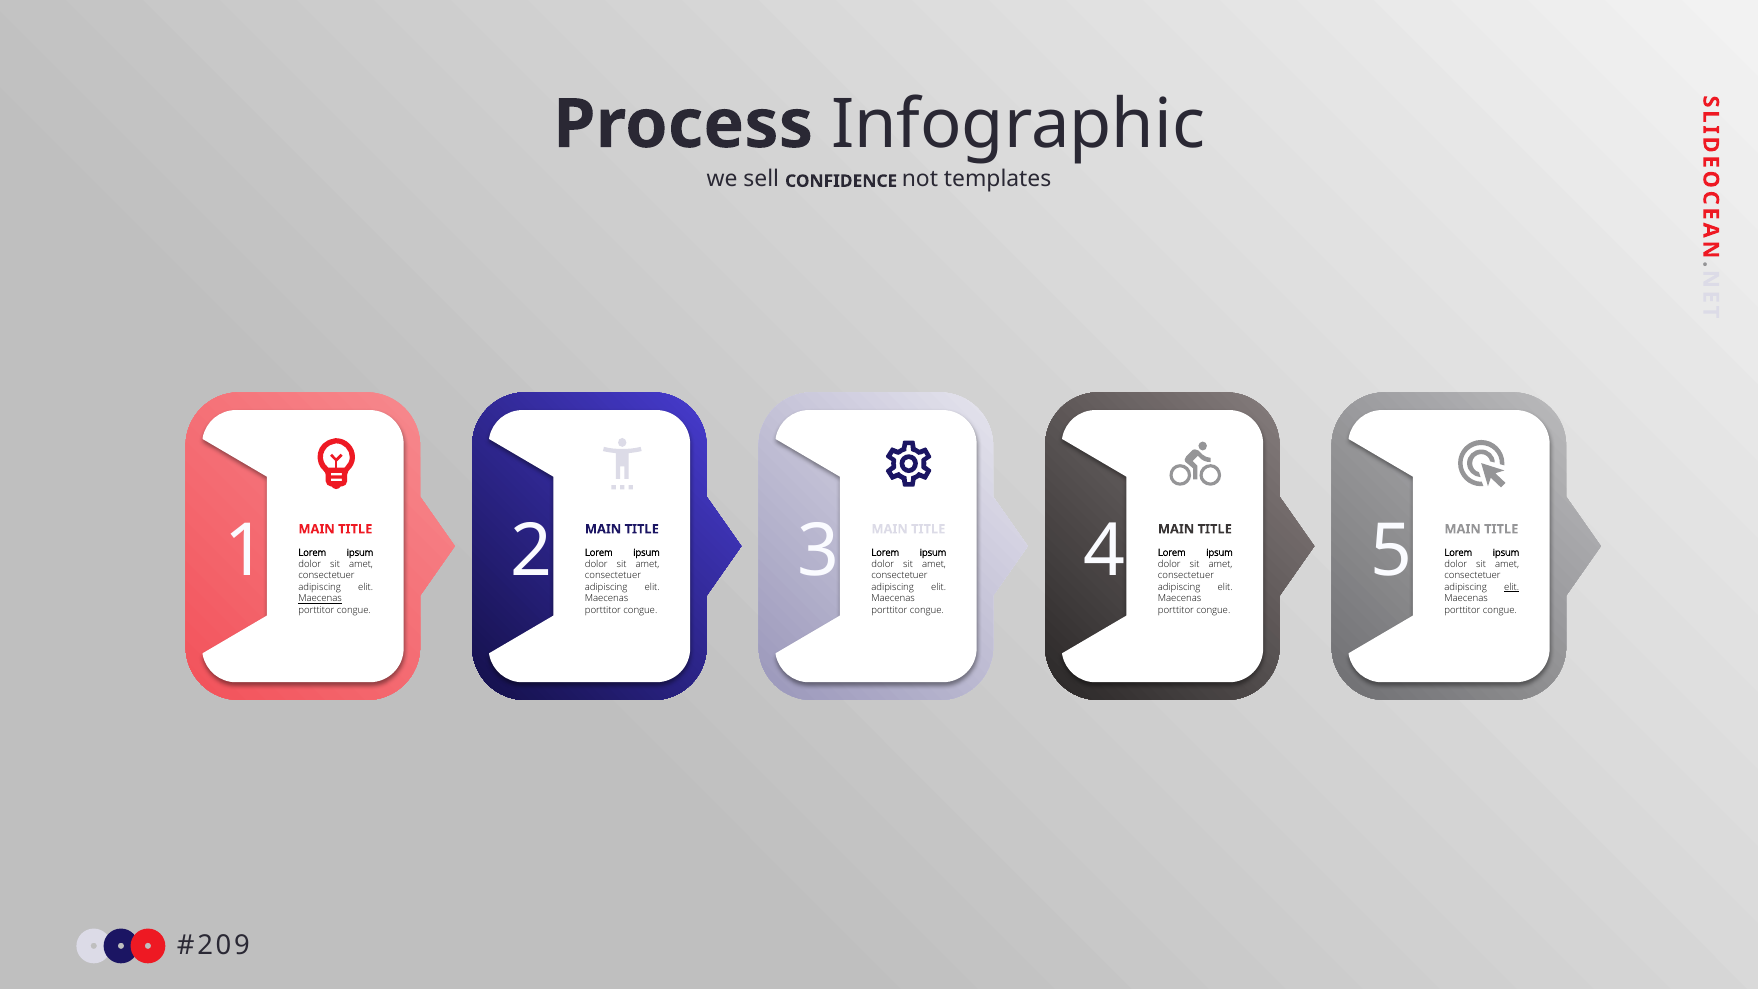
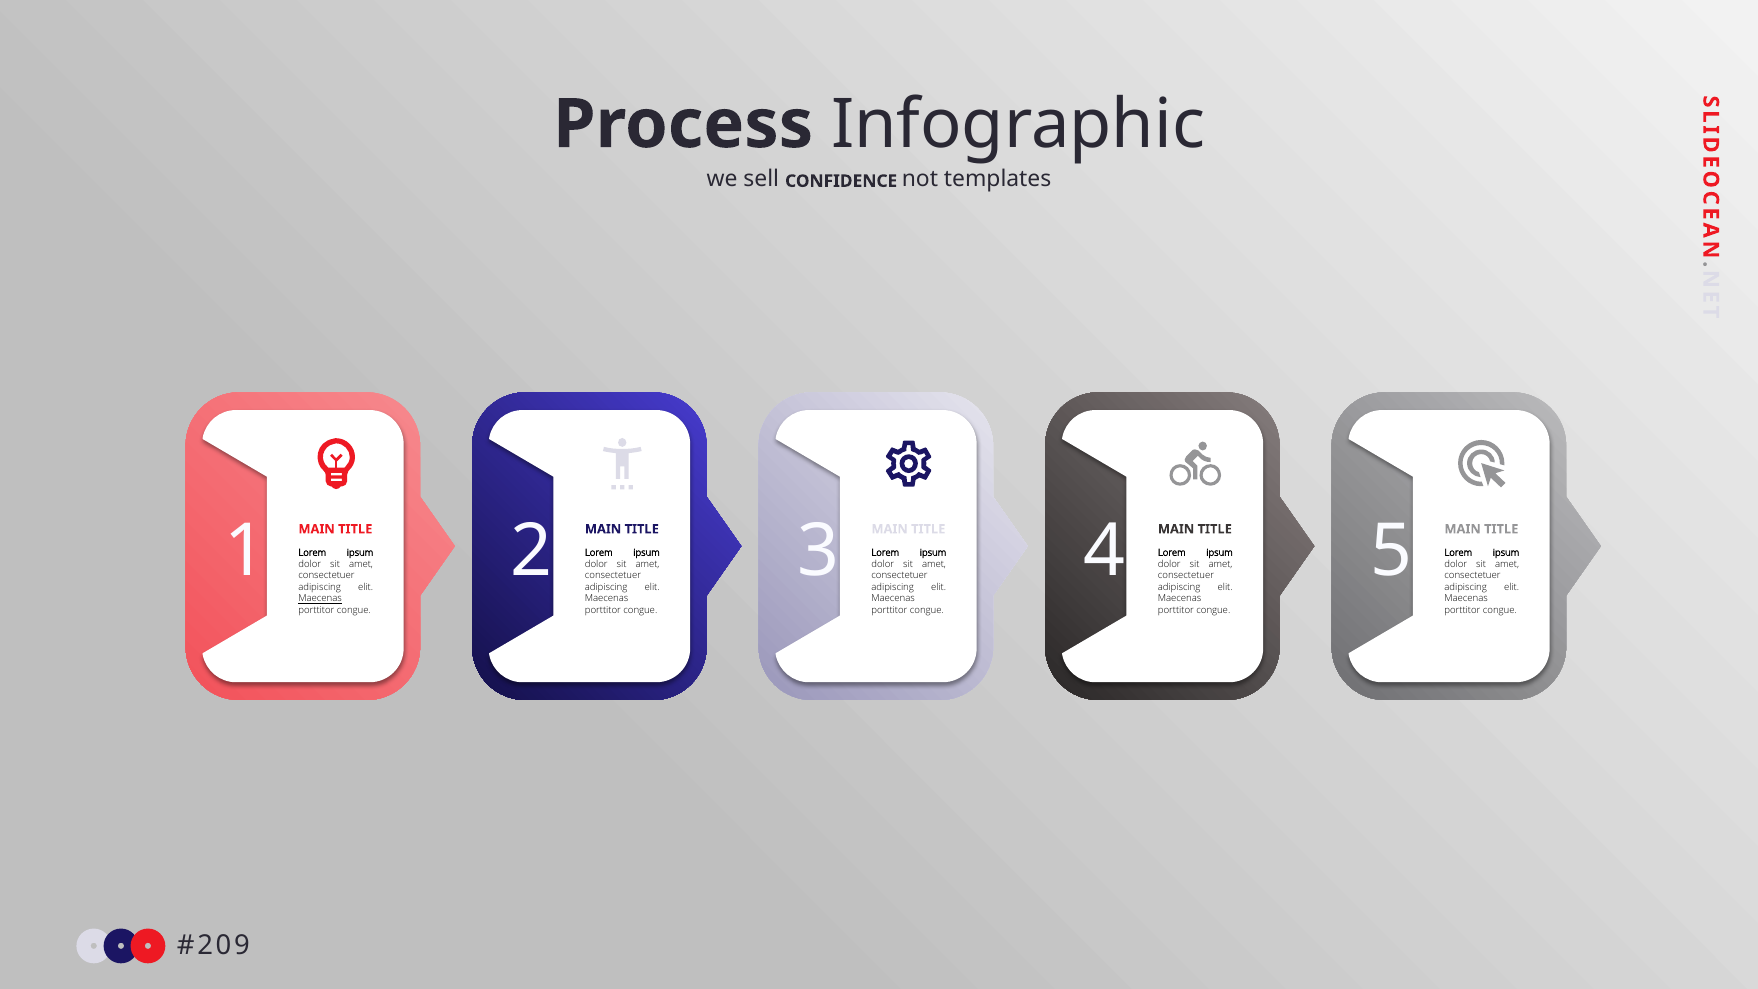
elit underline: present -> none (1512, 587)
